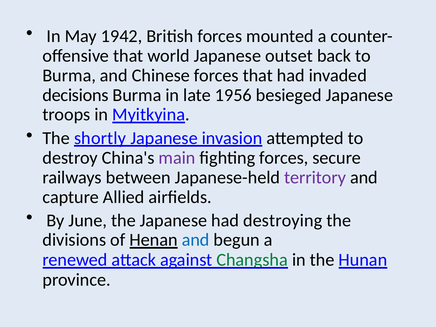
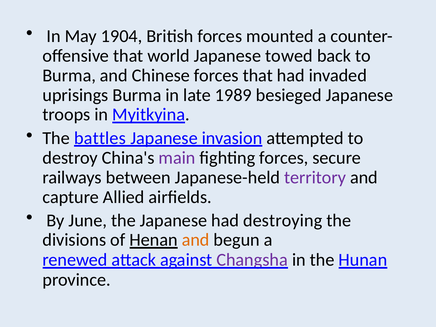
1942: 1942 -> 1904 (122, 36)
outset: outset -> towed (289, 56)
decisions: decisions -> uprisings (75, 95)
1956: 1956 -> 1989 (233, 95)
shortly: shortly -> battles (100, 138)
and colour: blue -> orange (196, 240)
Changsha colour: green -> purple (252, 260)
